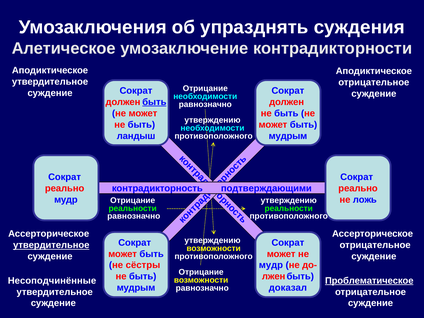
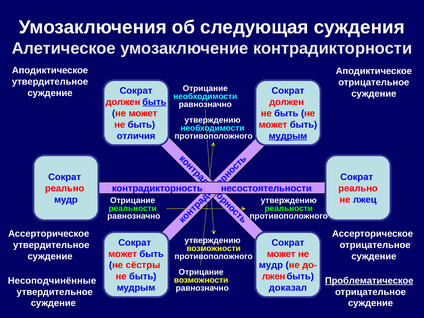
упразднять: упразднять -> следующая (254, 27)
ландыш: ландыш -> отличия (136, 136)
мудрым underline: none -> present (288, 136)
подтверждающими: подтверждающими -> несостоятельности (266, 188)
ложь: ложь -> лжец (365, 200)
утвердительное underline: present -> none (51, 245)
